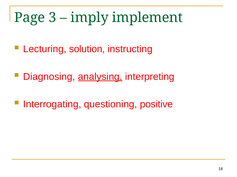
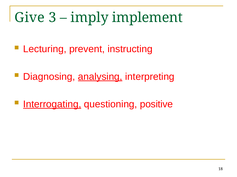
Page: Page -> Give (30, 18)
solution: solution -> prevent (87, 49)
Interrogating underline: none -> present (52, 105)
